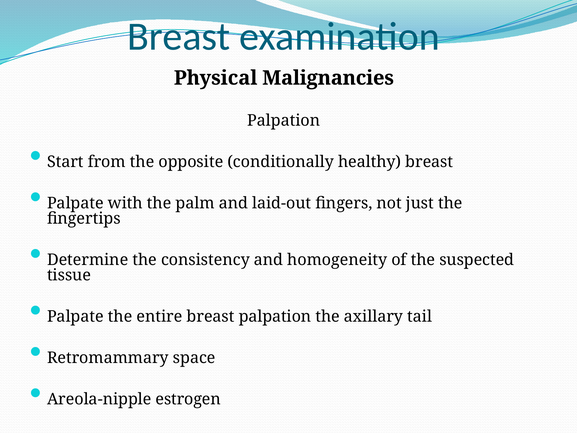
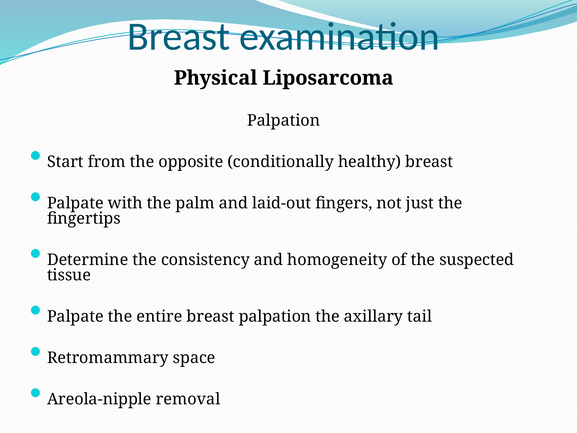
Malignancies: Malignancies -> Liposarcoma (328, 78)
estrogen: estrogen -> removal (188, 399)
